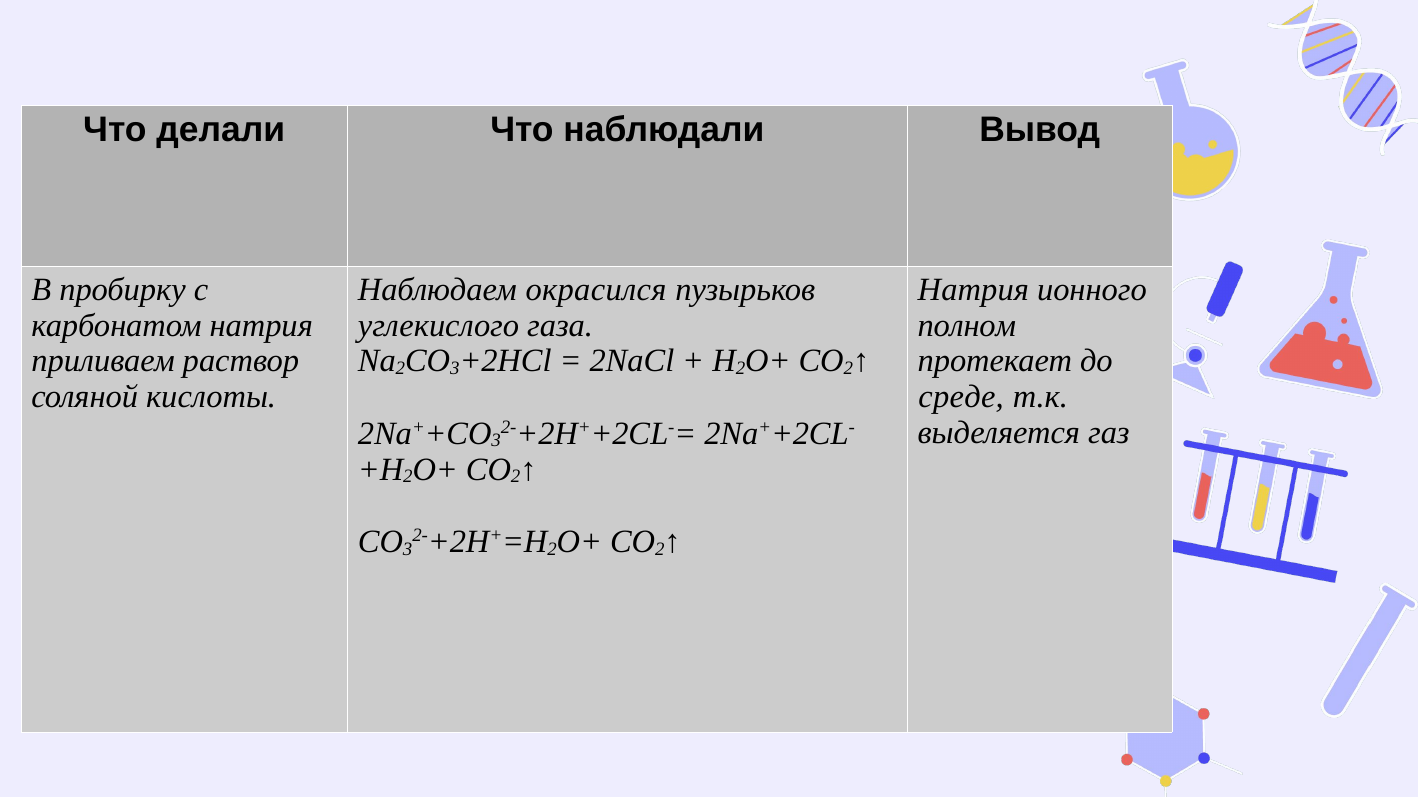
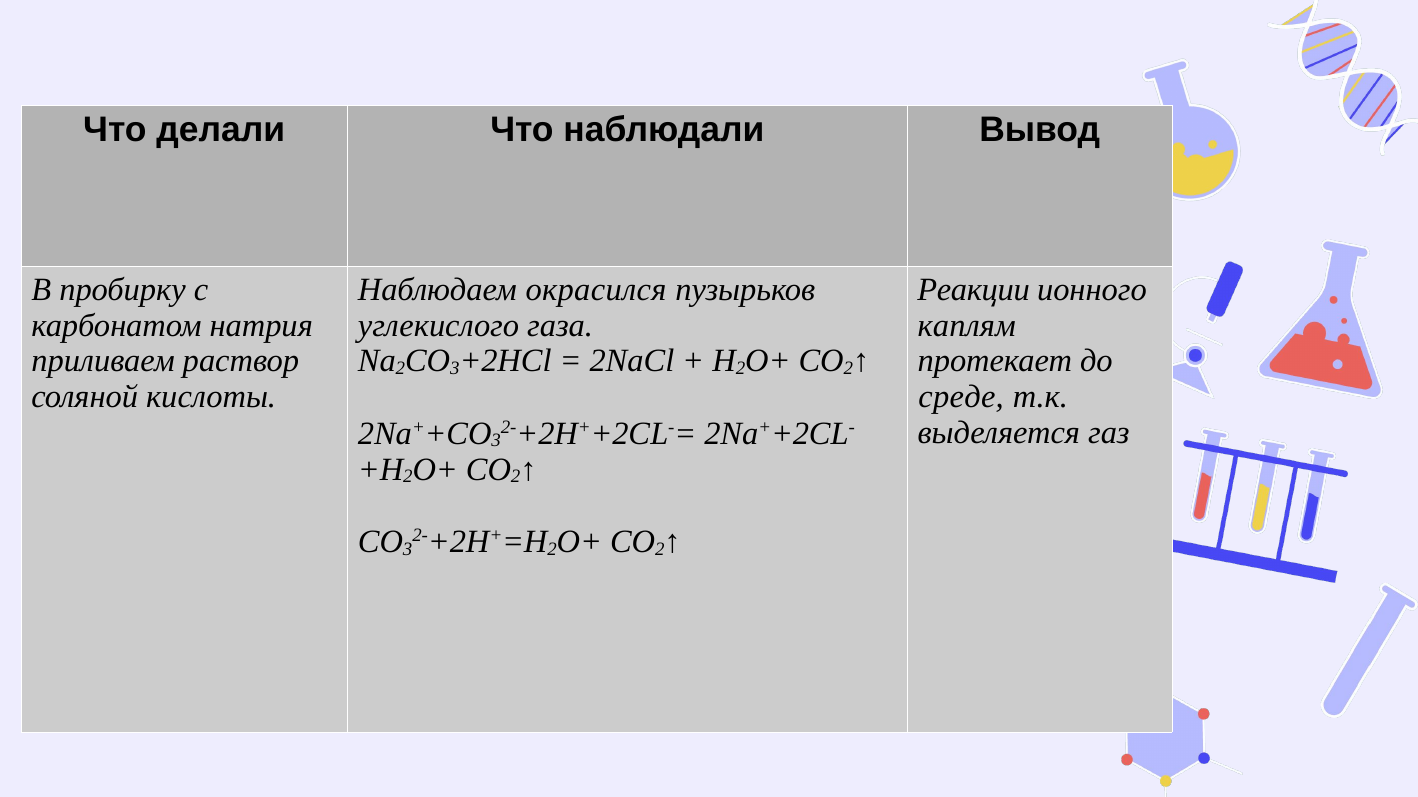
Натрия: Натрия -> Реакции (974, 290)
полном: полном -> каплям (967, 326)
